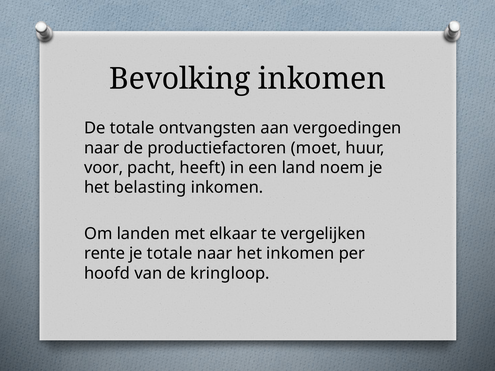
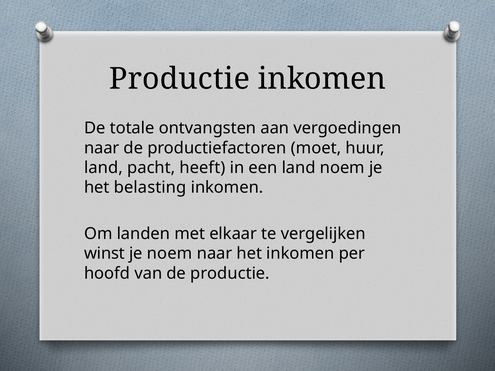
Bevolking: Bevolking -> Productie (180, 79)
voor: voor -> land (104, 168)
rente: rente -> winst (105, 254)
je totale: totale -> noem (170, 254)
de kringloop: kringloop -> productie (230, 273)
